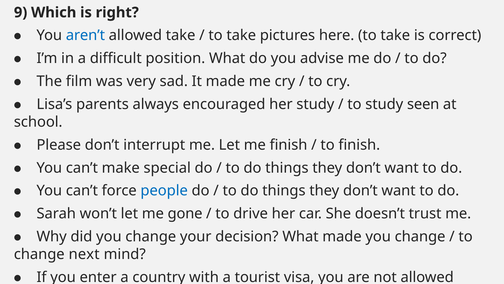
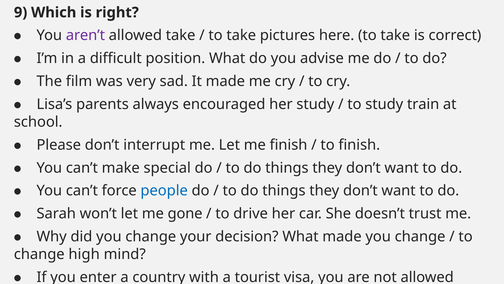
aren’t colour: blue -> purple (85, 35)
seen: seen -> train (423, 104)
next: next -> high (84, 254)
